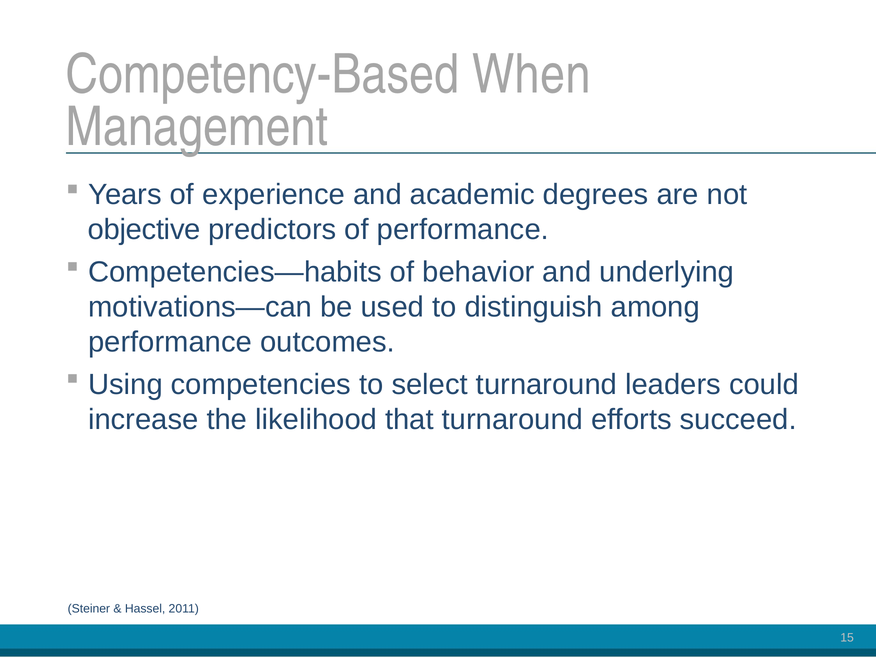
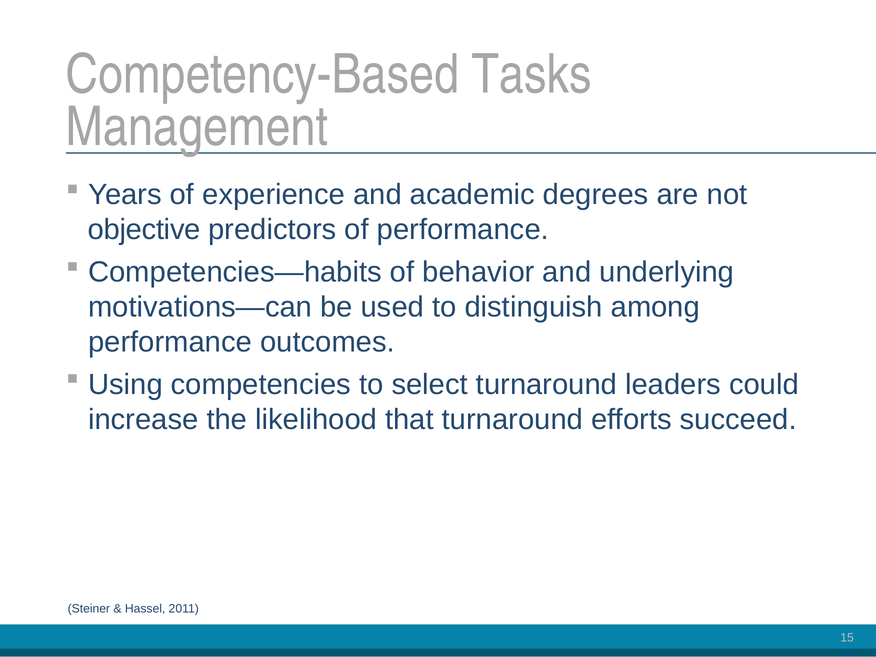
When: When -> Tasks (532, 74)
